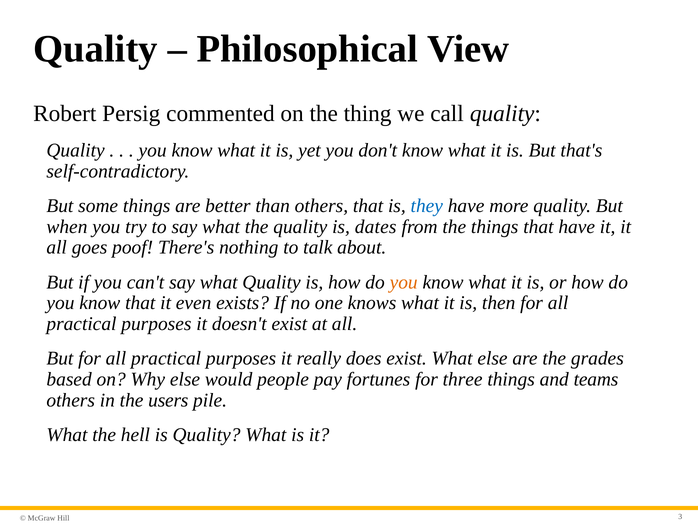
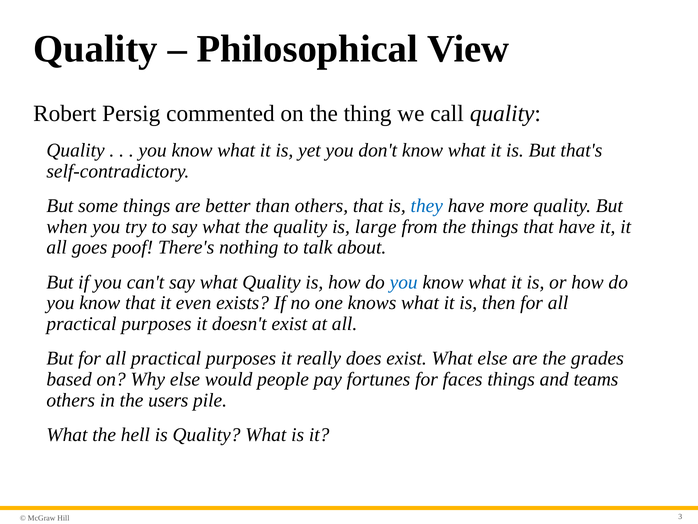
dates: dates -> large (376, 226)
you colour: orange -> blue (404, 282)
three: three -> faces (463, 379)
